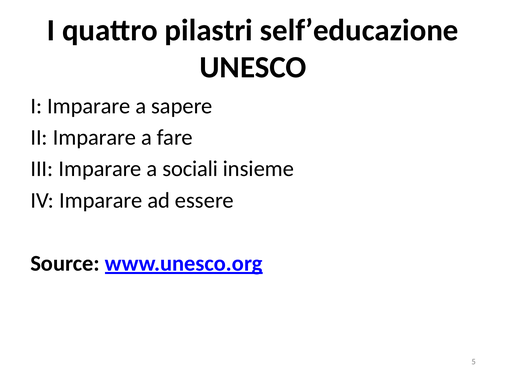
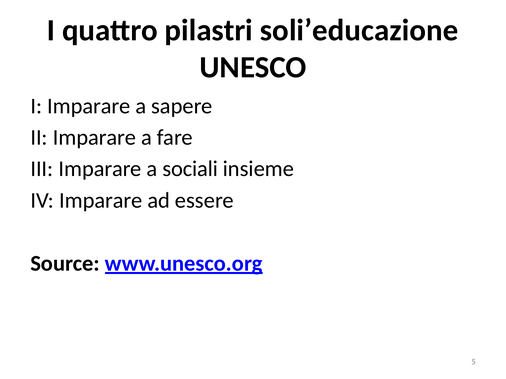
self’educazione: self’educazione -> soli’educazione (359, 30)
